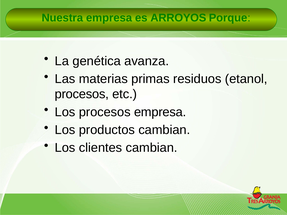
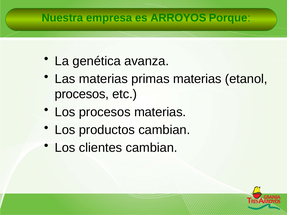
primas residuos: residuos -> materias (197, 79)
procesos empresa: empresa -> materias (160, 112)
